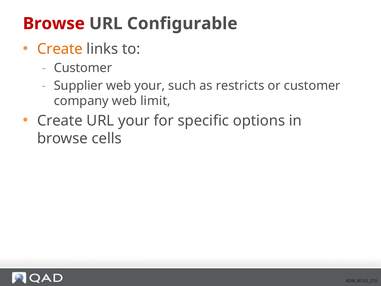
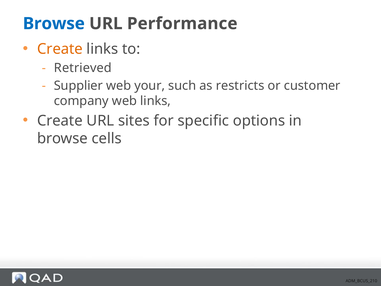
Browse colour: red -> blue (54, 24)
Configurable: Configurable -> Performance (182, 24)
Customer: Customer -> Retrieved (83, 68)
web limit: limit -> links (156, 101)
URL your: your -> sites (134, 121)
